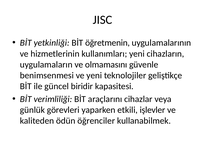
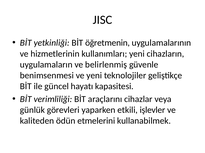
olmamasını: olmamasını -> belirlenmiş (106, 65)
biridir: biridir -> hayatı (82, 87)
öğrenciler: öğrenciler -> etmelerini (96, 121)
